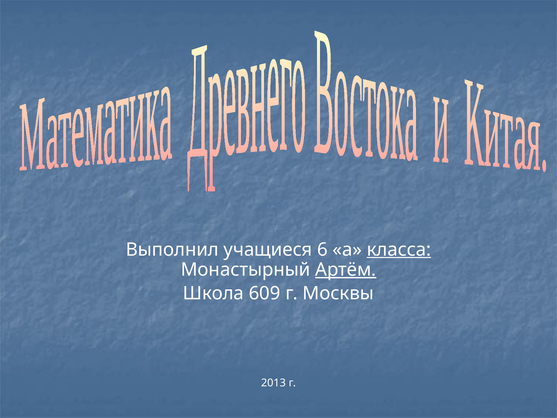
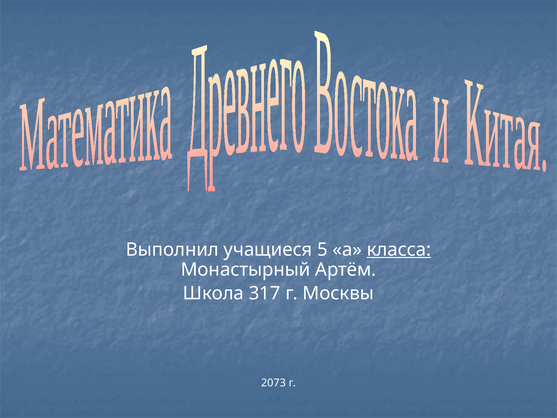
6: 6 -> 5 (323, 249)
Артём underline: present -> none (346, 269)
609: 609 -> 317 (265, 293)
2013: 2013 -> 2073 (273, 383)
